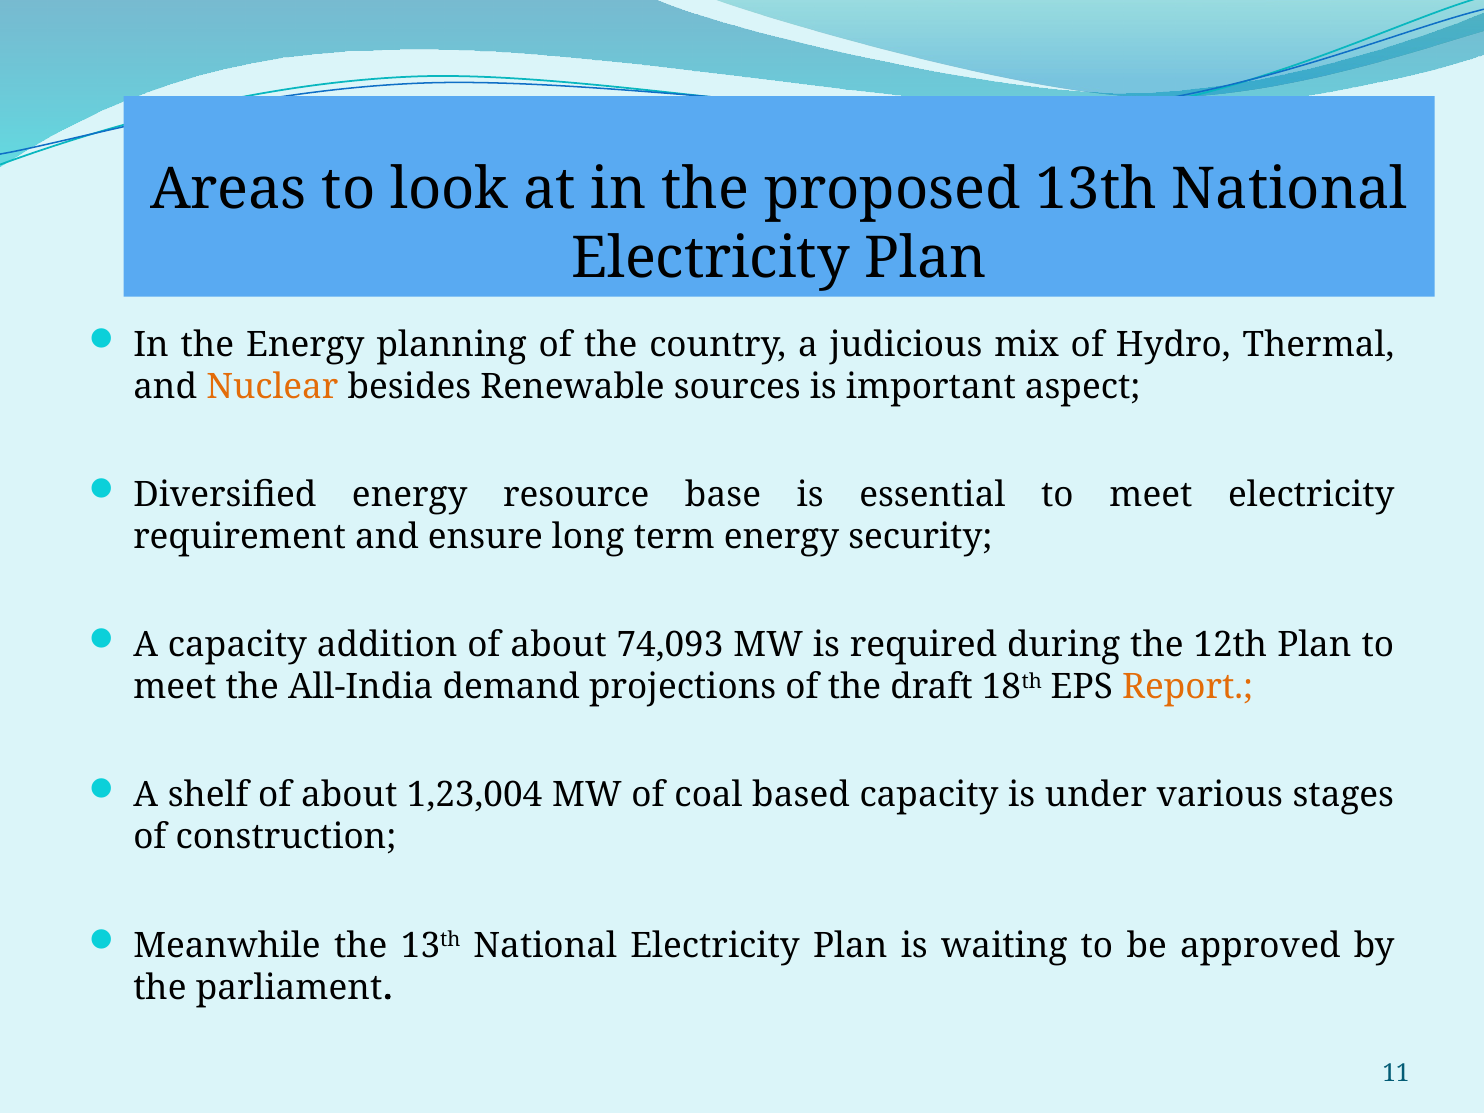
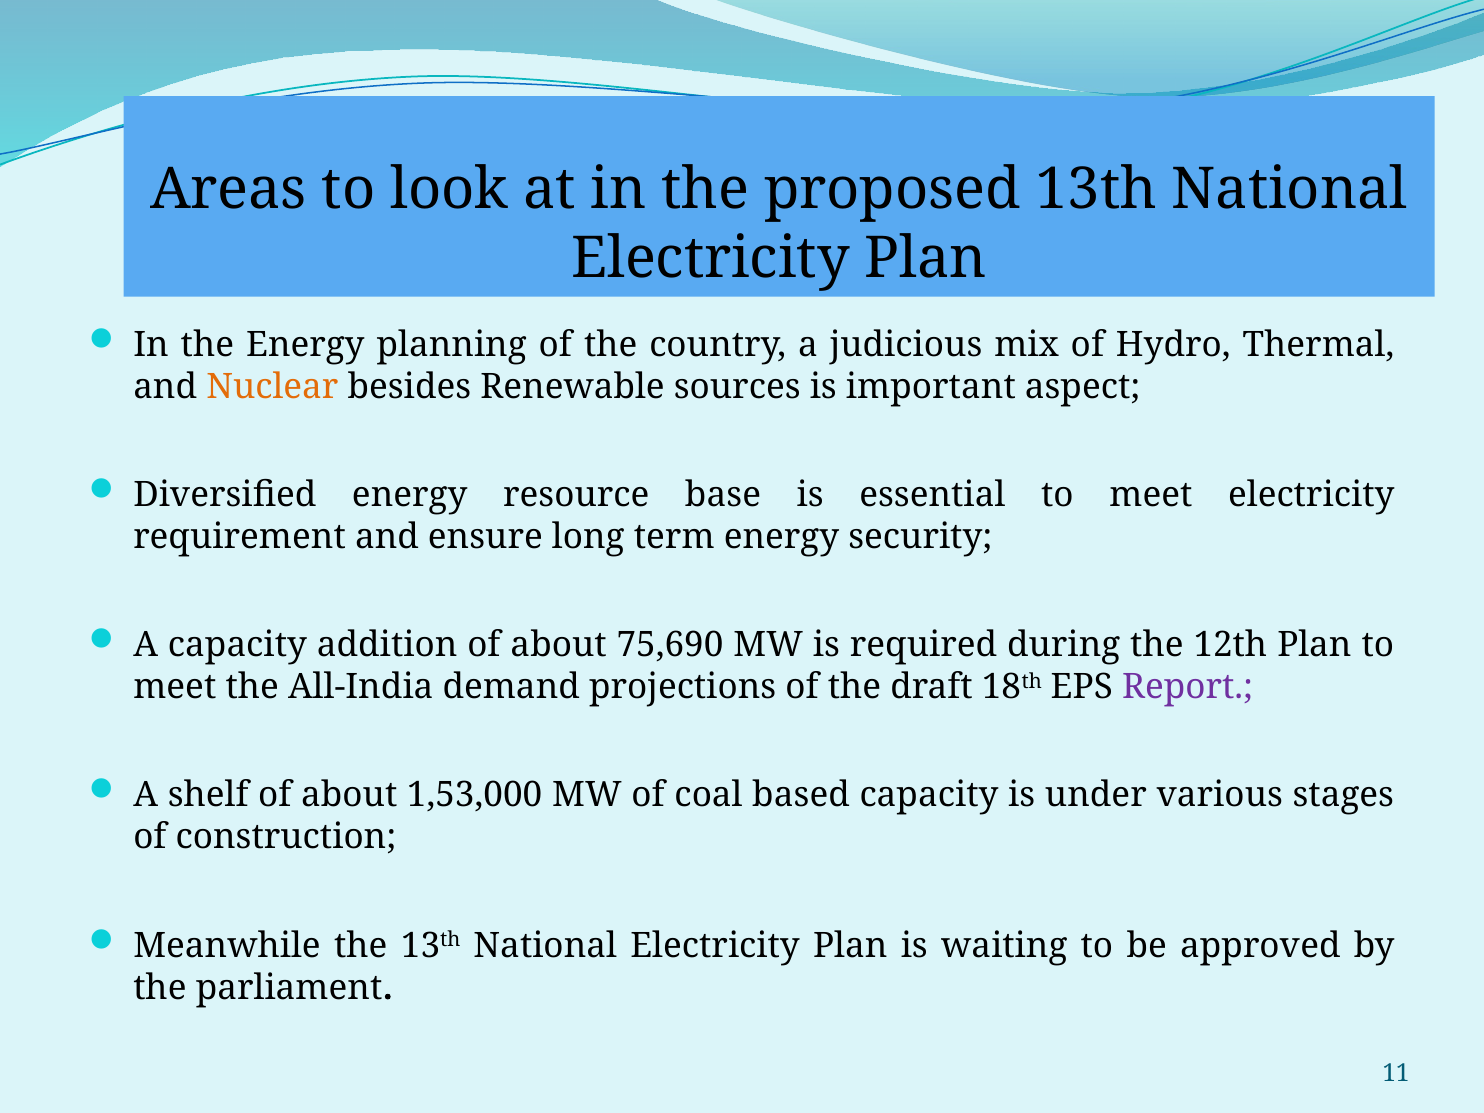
74,093: 74,093 -> 75,690 (670, 645)
Report colour: orange -> purple (1188, 687)
1,23,004: 1,23,004 -> 1,53,000 (475, 795)
